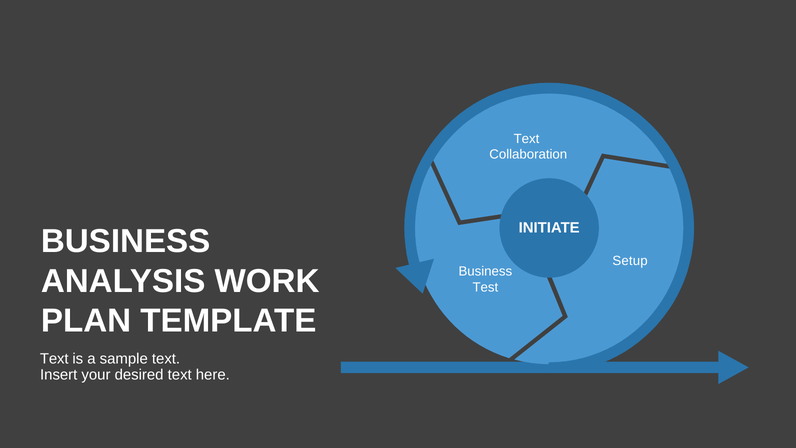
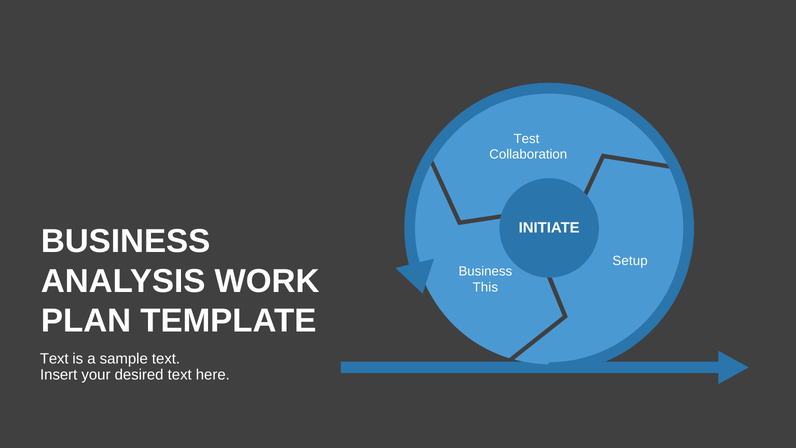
Text: Text -> Test (526, 139)
Test: Test -> This (485, 287)
